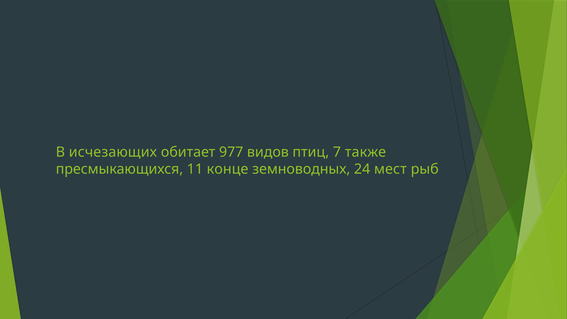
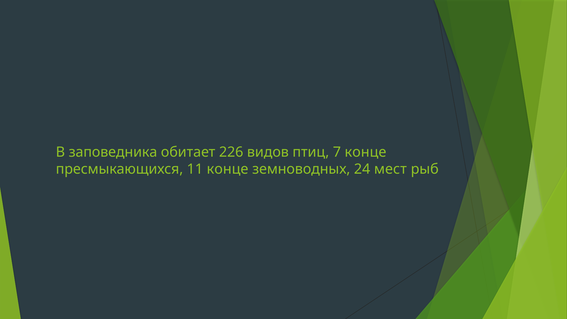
исчезающих: исчезающих -> заповедника (113, 152)
977: 977 -> 226 (231, 152)
7 также: также -> конце (365, 152)
